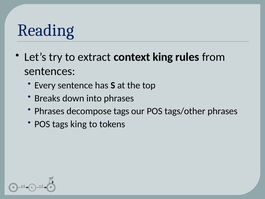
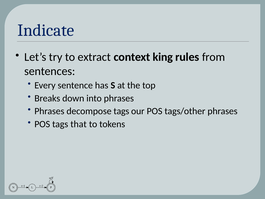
Reading: Reading -> Indicate (46, 30)
tags king: king -> that (79, 124)
